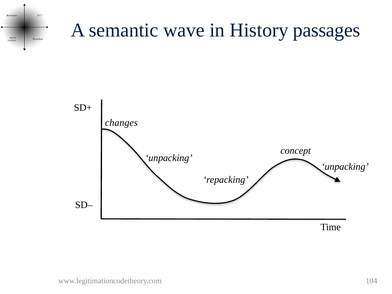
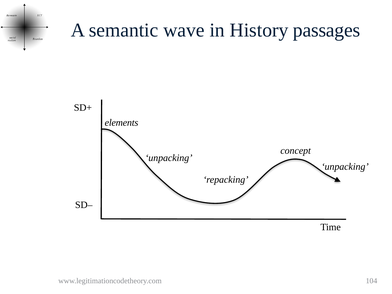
changes: changes -> elements (121, 123)
